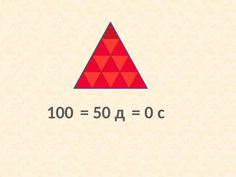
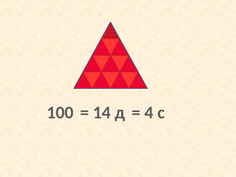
50: 50 -> 14 (102, 113)
0: 0 -> 4 (149, 113)
